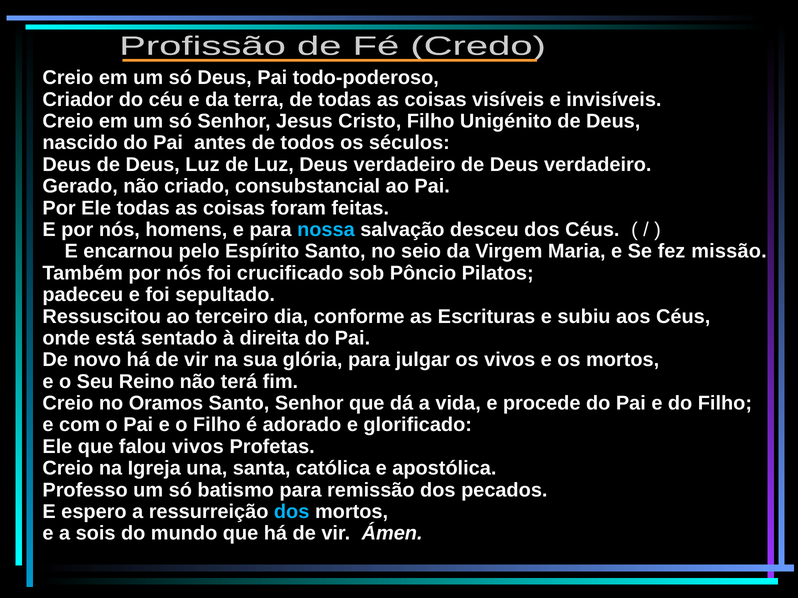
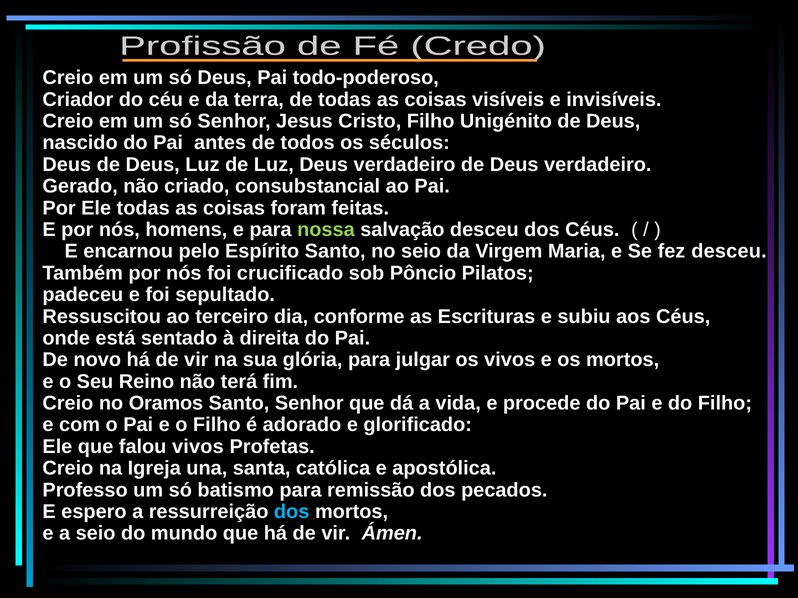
nossa colour: light blue -> light green (326, 230)
fez missão: missão -> desceu (729, 252)
a sois: sois -> seio (96, 534)
